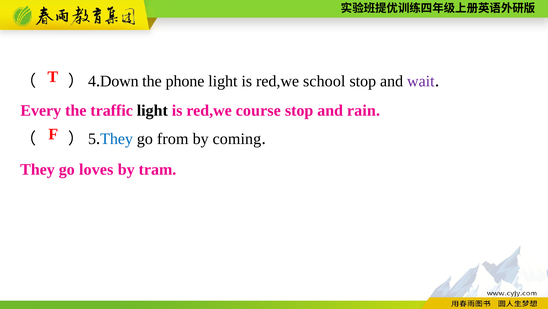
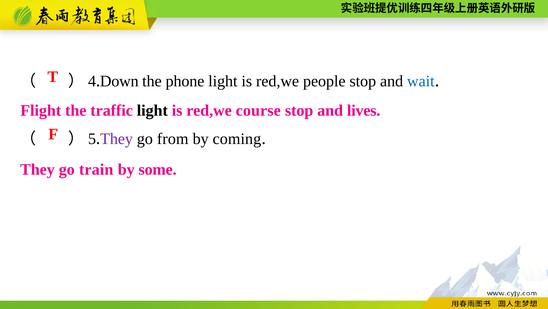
school: school -> people (324, 81)
wait colour: purple -> blue (421, 81)
Every: Every -> Flight (41, 110)
rain: rain -> lives (364, 110)
They colour: blue -> purple (117, 139)
loves: loves -> train (96, 169)
tram: tram -> some (158, 169)
